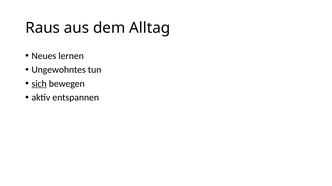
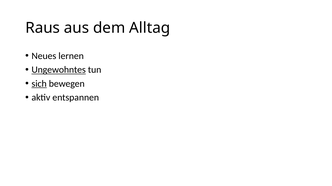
Ungewohntes underline: none -> present (59, 70)
